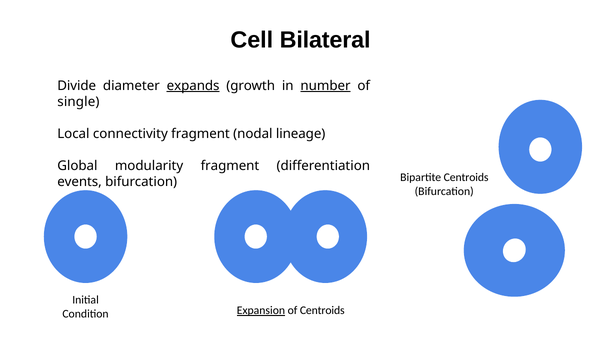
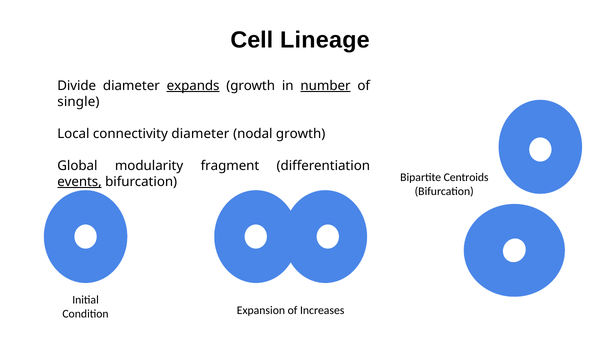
Bilateral: Bilateral -> Lineage (325, 40)
connectivity fragment: fragment -> diameter (200, 134)
nodal lineage: lineage -> growth (301, 134)
events underline: none -> present (80, 182)
Expansion underline: present -> none (261, 311)
of Centroids: Centroids -> Increases (322, 311)
